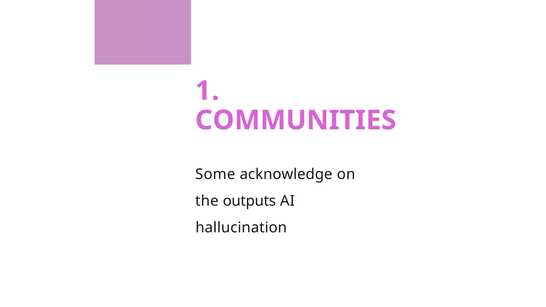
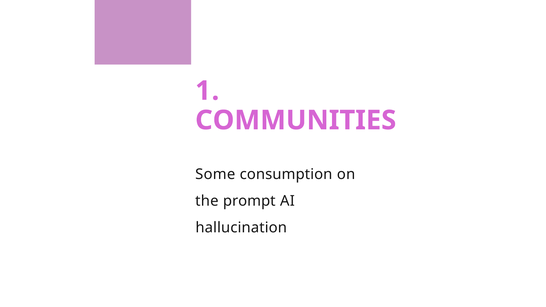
acknowledge: acknowledge -> consumption (286, 174)
outputs: outputs -> prompt (249, 201)
